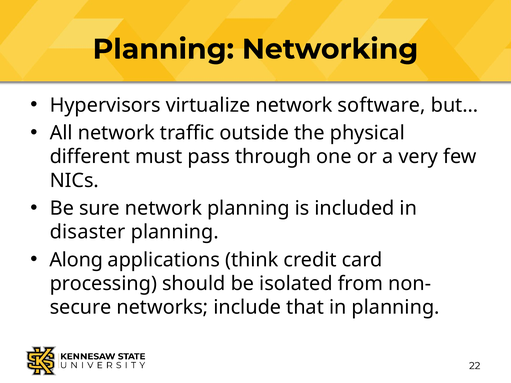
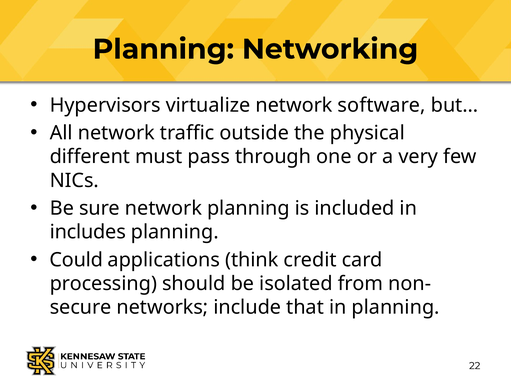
disaster: disaster -> includes (88, 232)
Along: Along -> Could (76, 260)
